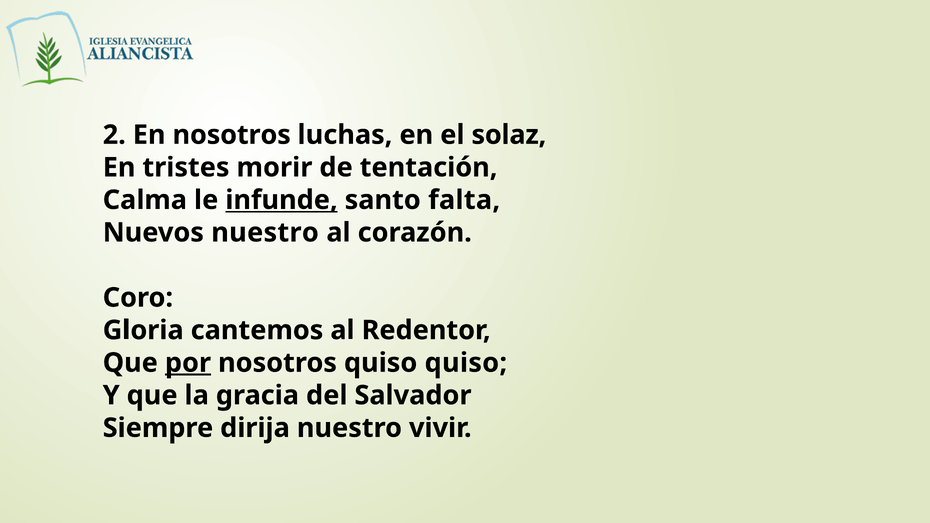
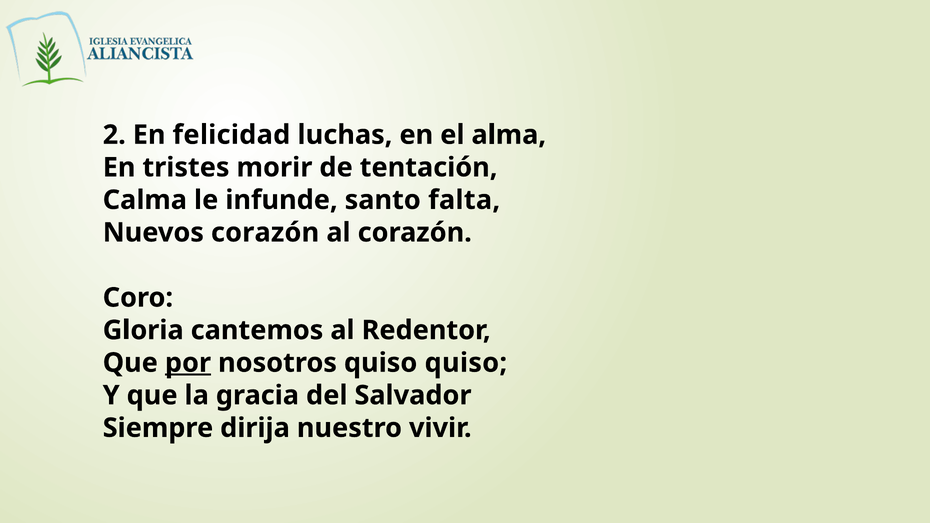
En nosotros: nosotros -> felicidad (231, 135)
solaz: solaz -> alma (509, 135)
infunde underline: present -> none (281, 200)
Nuevos nuestro: nuestro -> corazón (265, 233)
